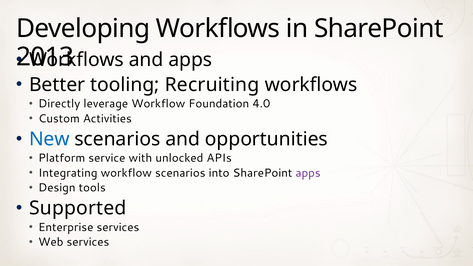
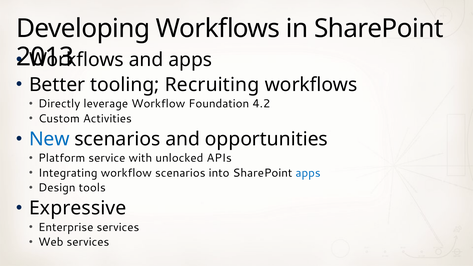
4.0: 4.0 -> 4.2 (261, 104)
apps colour: purple -> blue (308, 173)
Supported: Supported -> Expressive (78, 208)
